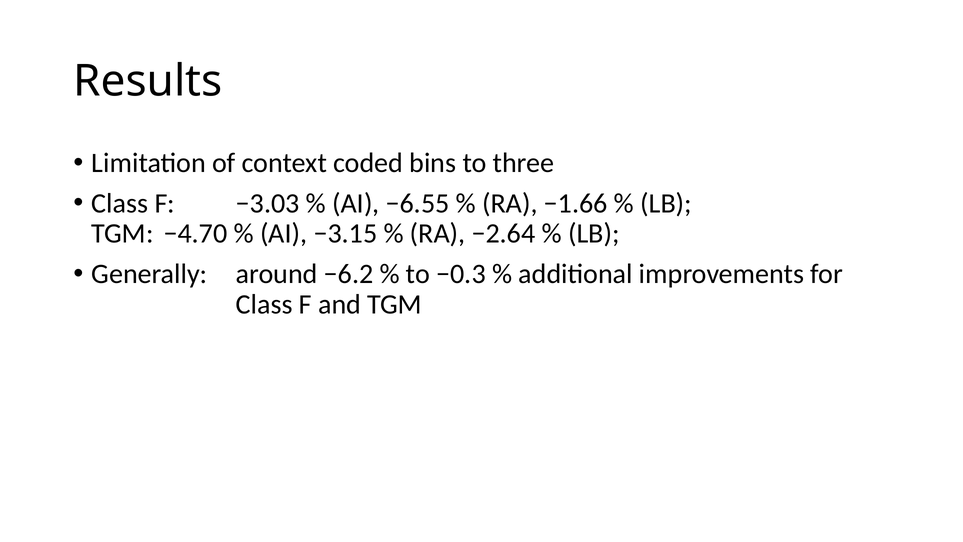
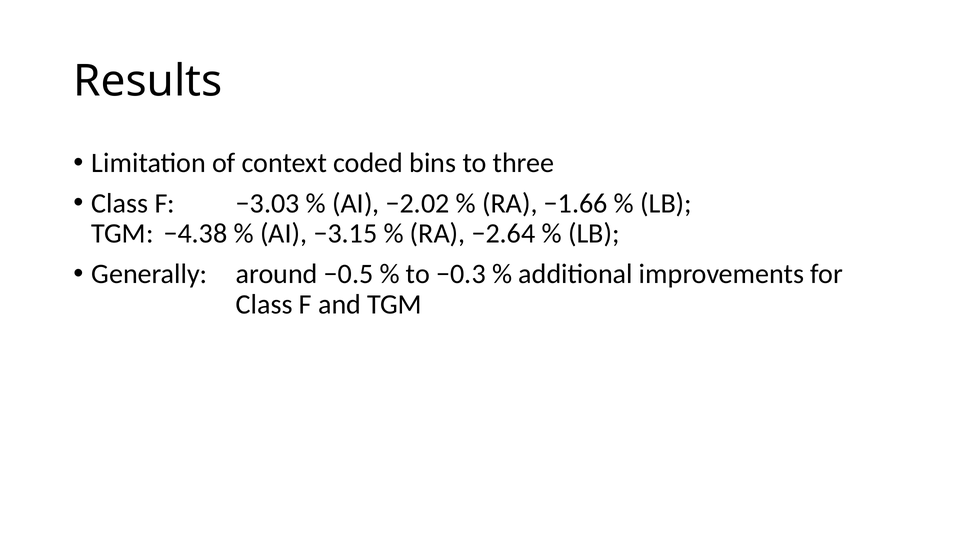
−6.55: −6.55 -> −2.02 (418, 203)
−4.70: −4.70 -> −4.38 (196, 234)
−6.2: −6.2 -> −0.5 (349, 274)
